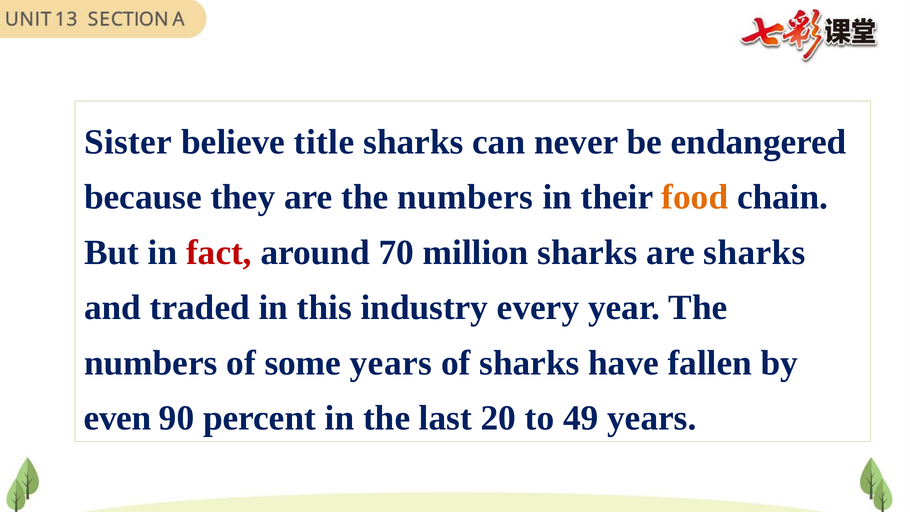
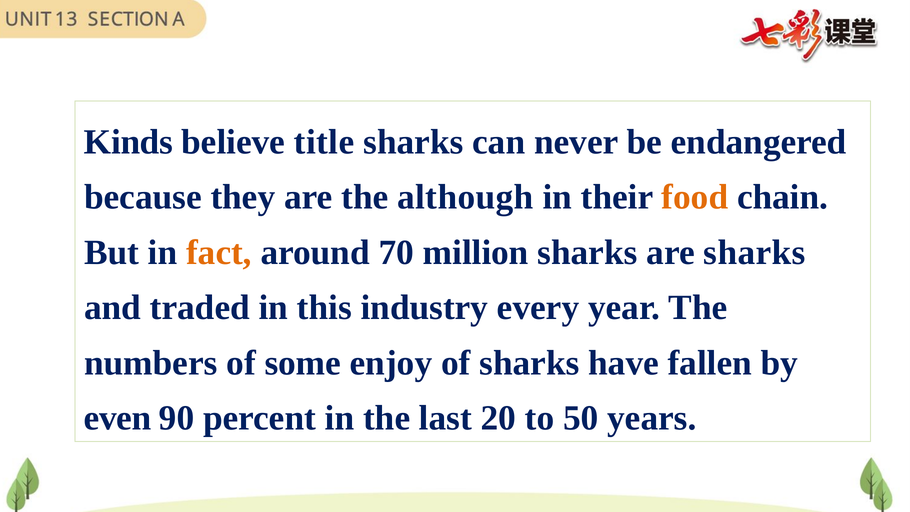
Sister: Sister -> Kinds (128, 142)
are the numbers: numbers -> although (465, 197)
fact colour: red -> orange (219, 252)
some years: years -> enjoy (391, 363)
49: 49 -> 50 (581, 418)
